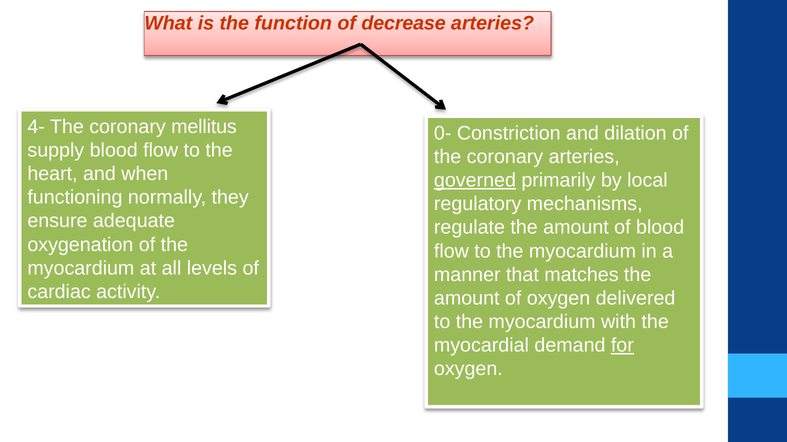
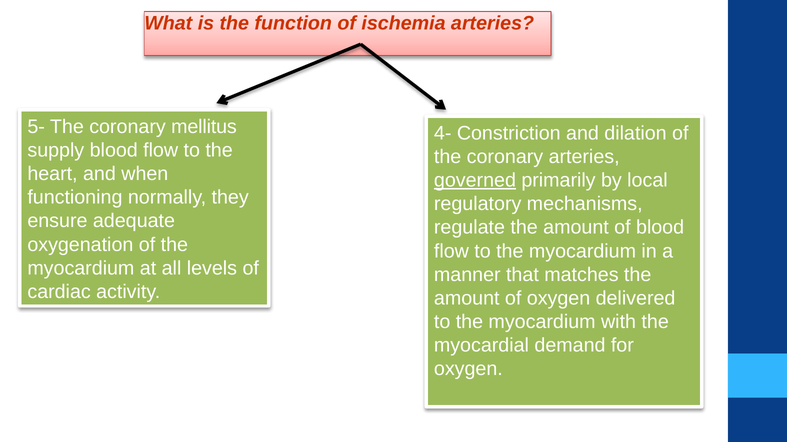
decrease: decrease -> ischemia (404, 23)
4-: 4- -> 5- (36, 127)
0-: 0- -> 4- (443, 133)
for underline: present -> none (622, 346)
